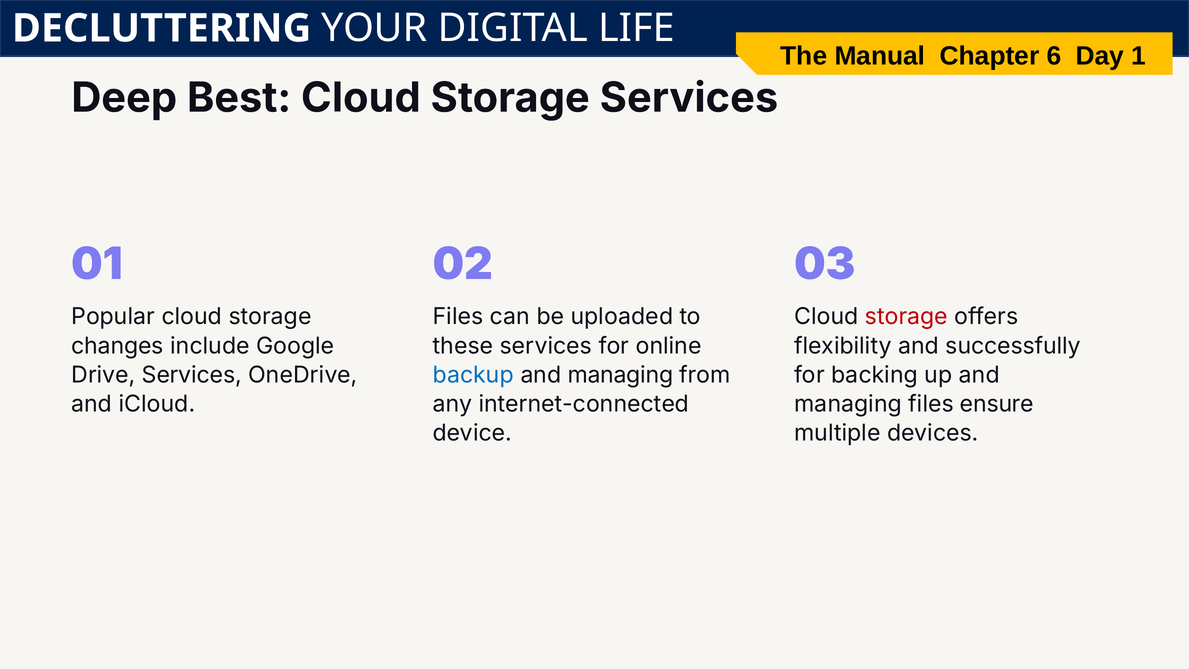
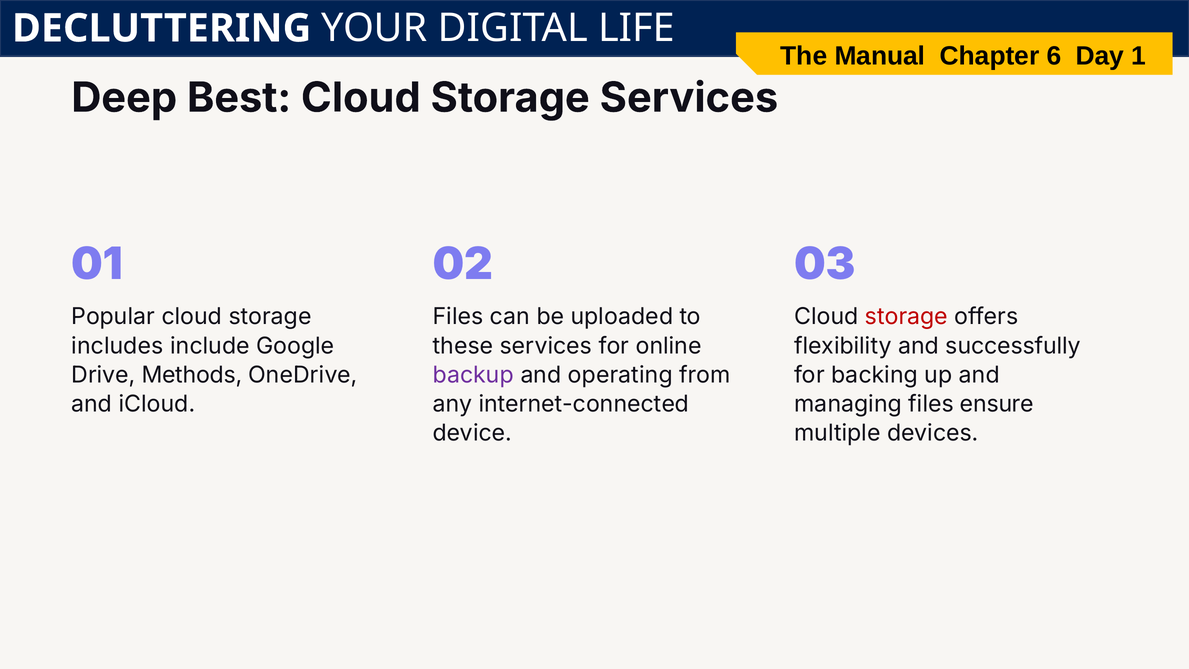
changes: changes -> includes (117, 346)
Drive Services: Services -> Methods (192, 375)
backup colour: blue -> purple (473, 375)
managing: managing -> operating (620, 375)
